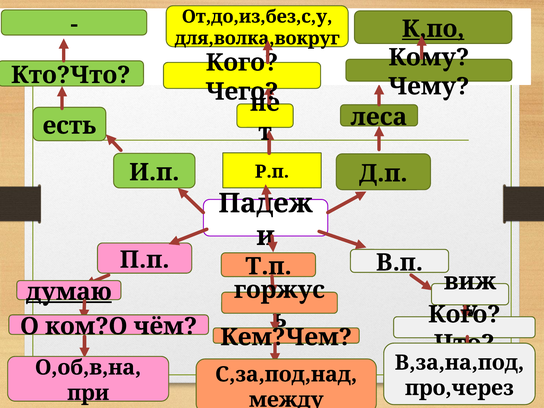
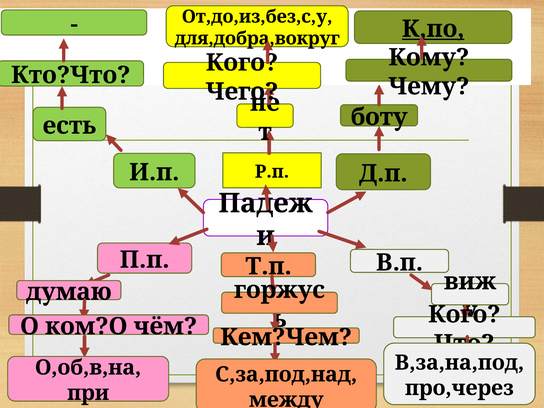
для,волка,вокруг: для,волка,вокруг -> для,добра,вокруг (257, 38)
леса: леса -> боту (379, 117)
думаю underline: present -> none (69, 292)
